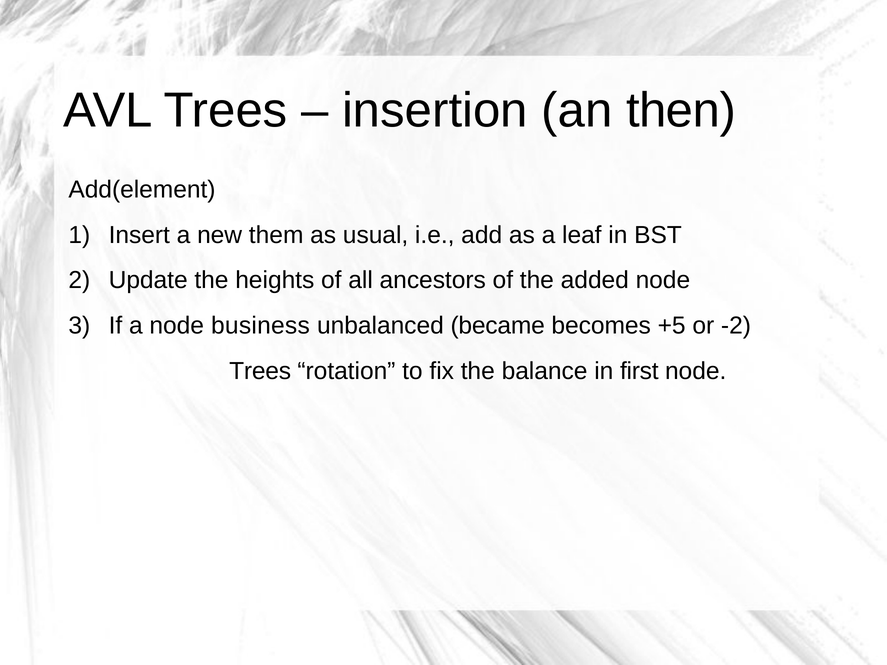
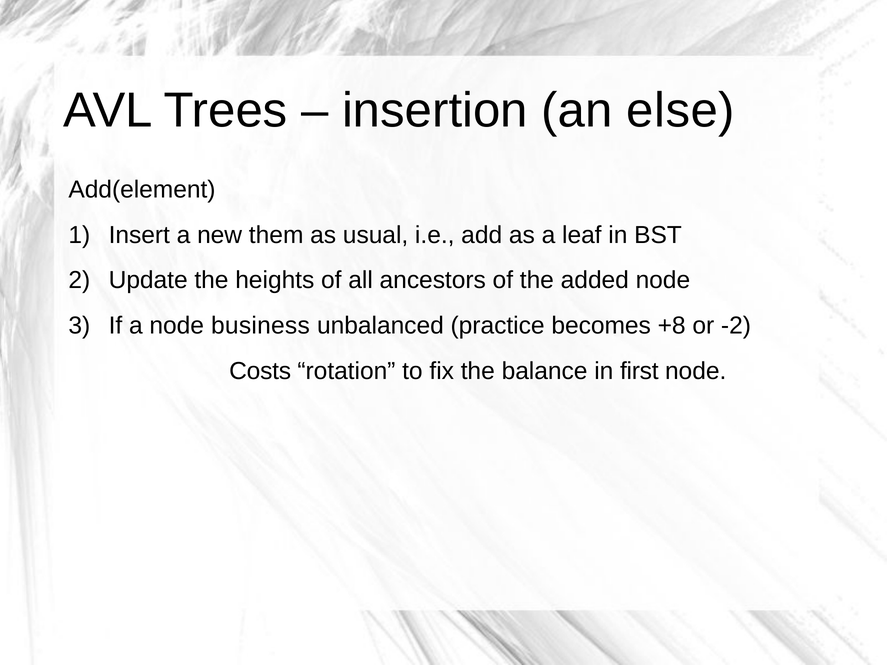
then: then -> else (681, 110)
became: became -> practice (498, 326)
+5: +5 -> +8 (672, 326)
Trees: Trees -> Costs (260, 371)
